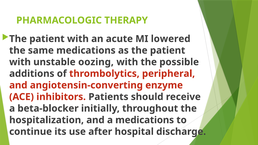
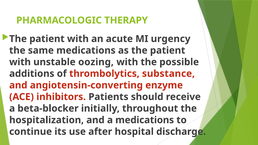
lowered: lowered -> urgency (171, 39)
peripheral: peripheral -> substance (168, 74)
